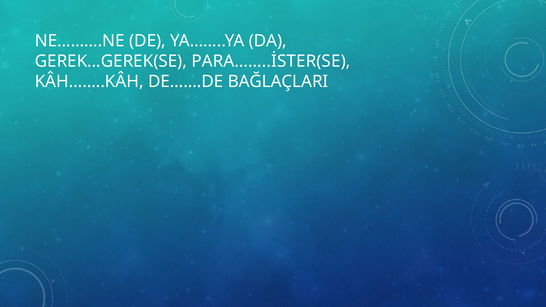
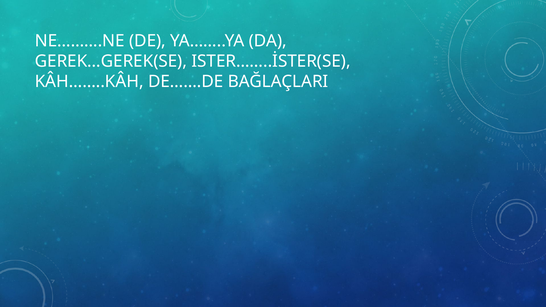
PARA……..İSTER(SE: PARA……..İSTER(SE -> ISTER……..İSTER(SE (271, 61)
